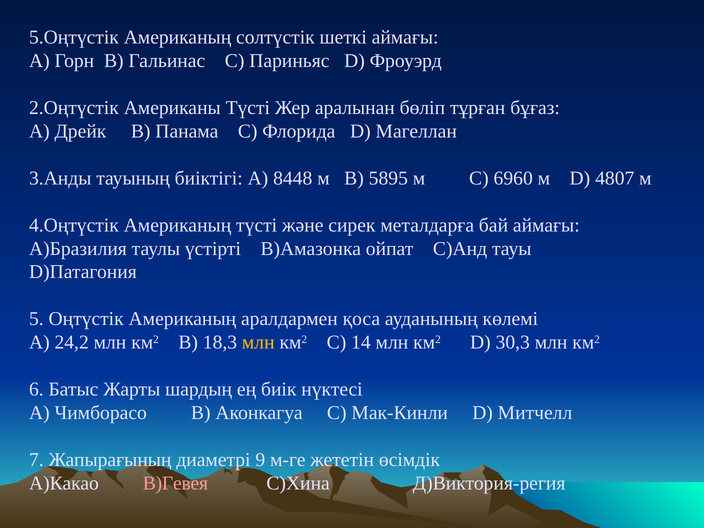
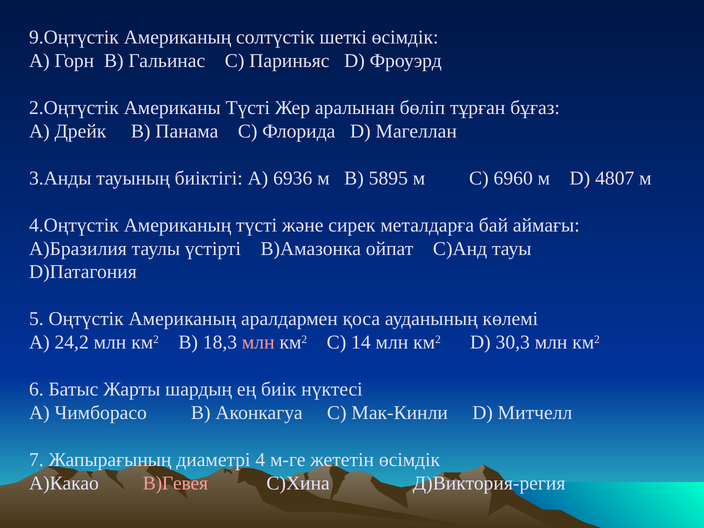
5.Оңтүстік: 5.Оңтүстік -> 9.Оңтүстік (74, 37)
шеткі аймағы: аймағы -> өсімдік (405, 37)
8448: 8448 -> 6936 (293, 178)
млн colour: yellow -> pink (258, 342)
9: 9 -> 4 (260, 460)
